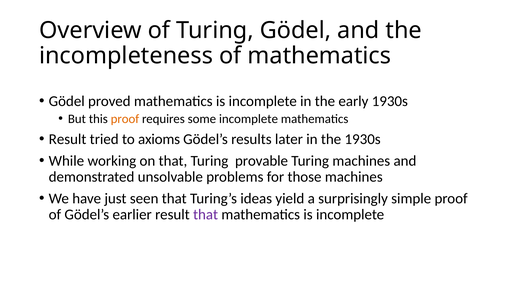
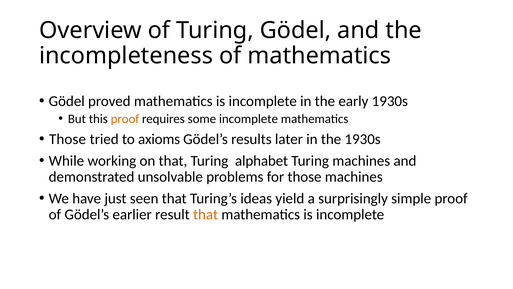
Result: Result -> Those (67, 139)
provable: provable -> alphabet (262, 161)
that colour: purple -> orange (206, 214)
